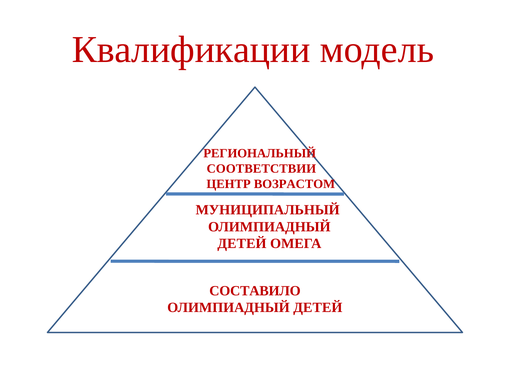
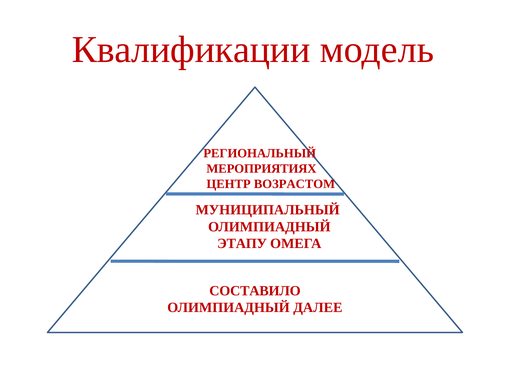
СООТВЕТСТВИИ: СООТВЕТСТВИИ -> МЕРОПРИЯТИЯХ (261, 168)
ДЕТЕЙ: ДЕТЕЙ -> ЭТАПУ (242, 243)
ДЕТЕЙ: ДЕТЕЙ -> ДАЛЕЕ (318, 307)
